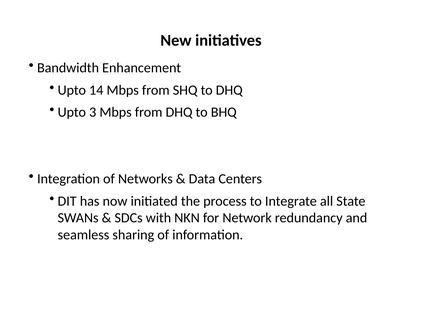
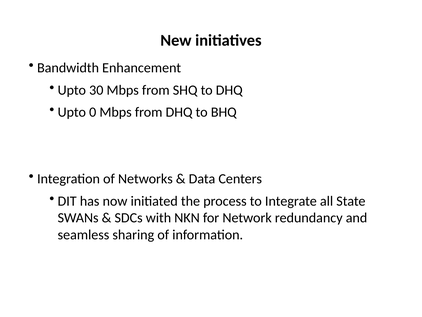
14: 14 -> 30 (96, 90)
3: 3 -> 0 (93, 112)
